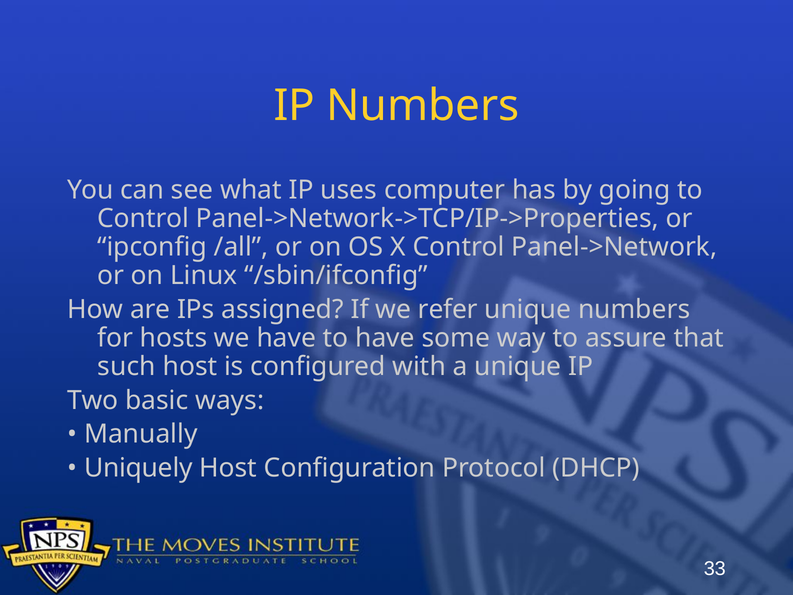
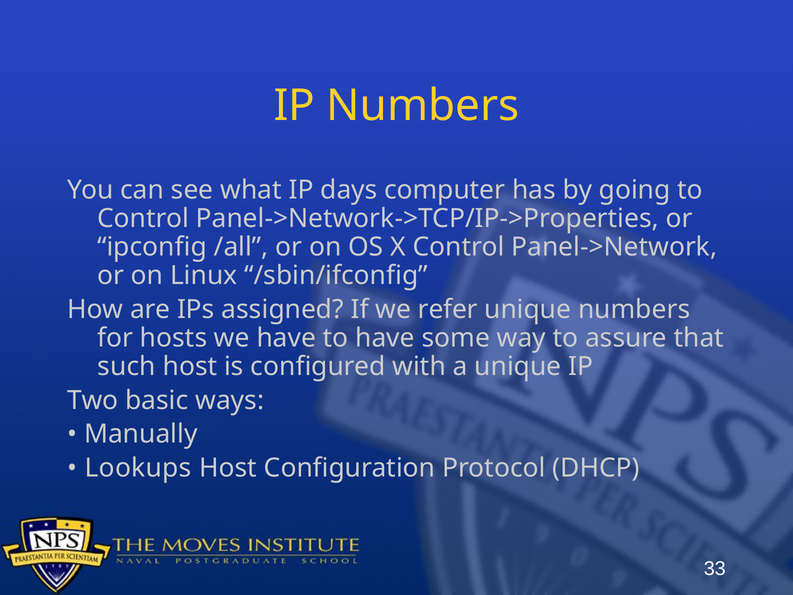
uses: uses -> days (349, 190)
Uniquely: Uniquely -> Lookups (138, 468)
